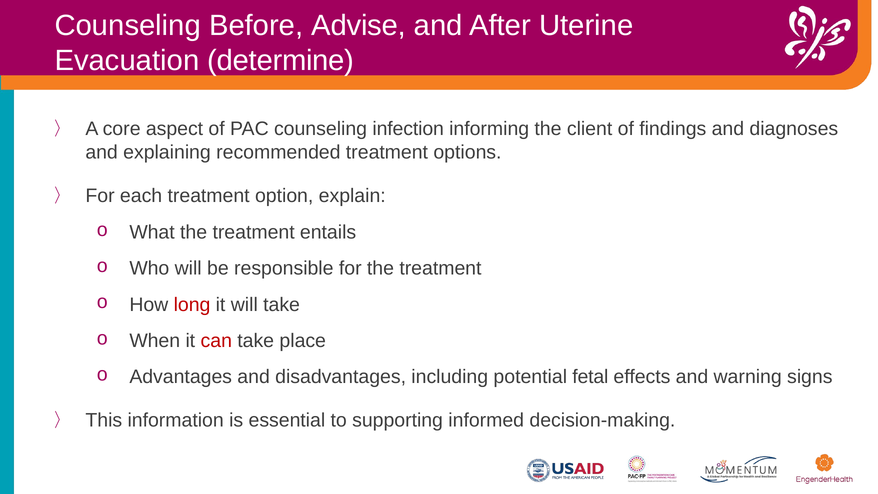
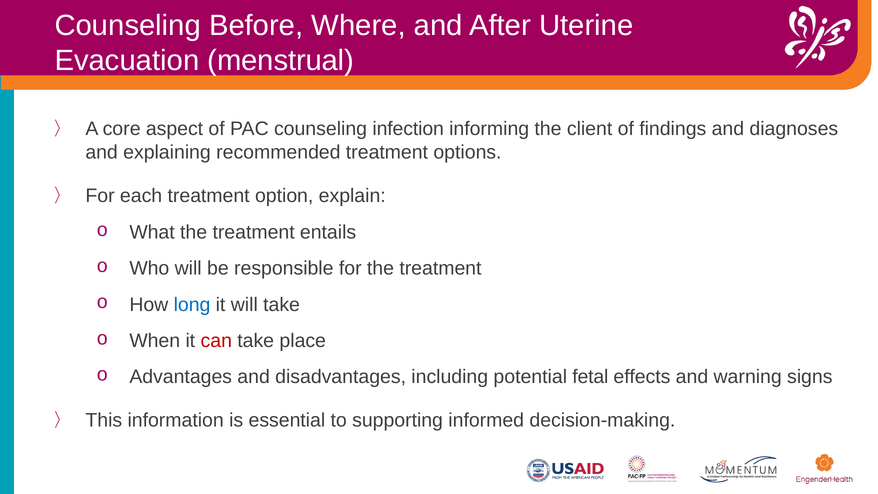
Advise: Advise -> Where (359, 25)
determine: determine -> menstrual (281, 61)
long colour: red -> blue (192, 305)
